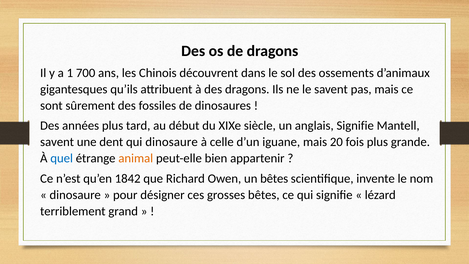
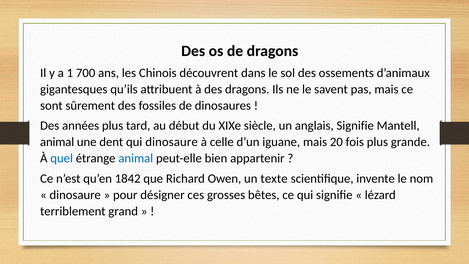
savent: savent -> animal (57, 142)
animal colour: orange -> blue (136, 158)
un bêtes: bêtes -> texte (274, 178)
